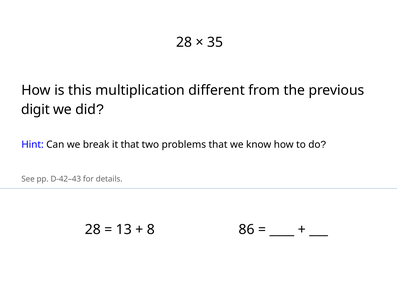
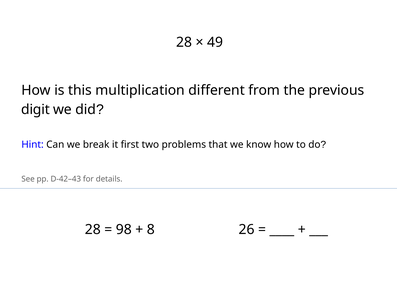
35: 35 -> 49 (215, 42)
it that: that -> first (130, 144)
13: 13 -> 98 (124, 229)
86: 86 -> 26 (247, 229)
